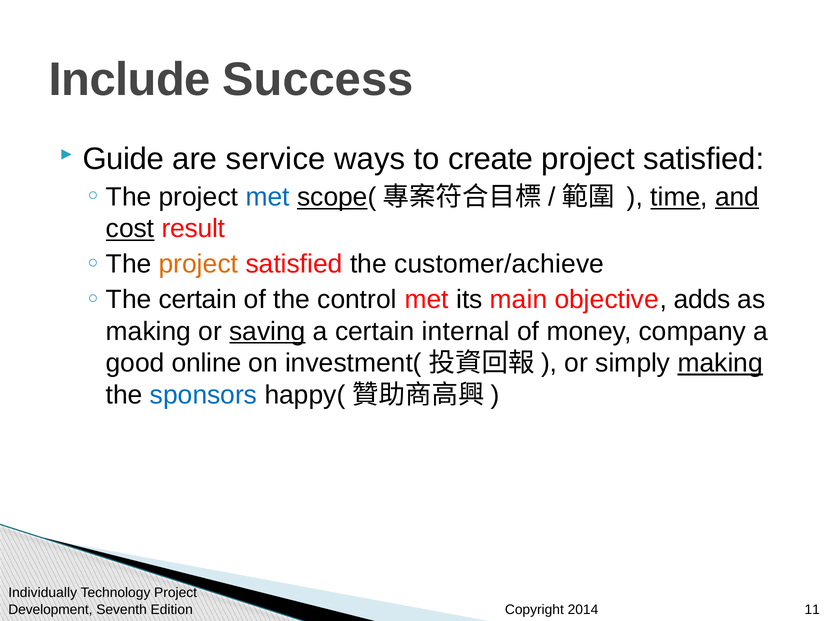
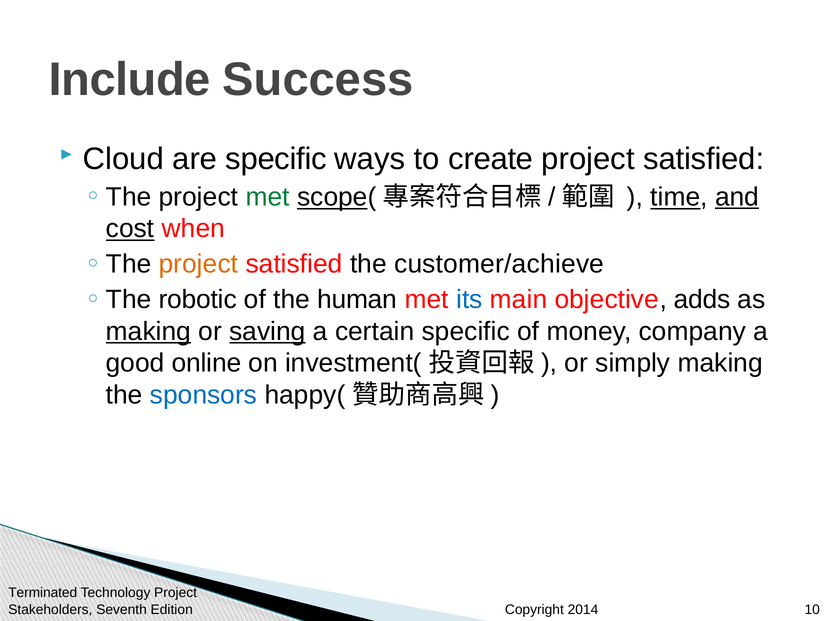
Guide: Guide -> Cloud (123, 159)
are service: service -> specific (276, 159)
met colour: blue -> green (268, 197)
result: result -> when (193, 229)
certain: certain -> robotic (198, 300)
control: control -> human (357, 300)
its colour: black -> blue (469, 300)
making underline: none -> present (148, 331)
certain internal: internal -> specific (466, 331)
making underline: present -> none (720, 363)
Individually: Individually -> Terminated (43, 593)
Development: Development -> Stakeholders (50, 610)
11: 11 -> 10 (812, 610)
